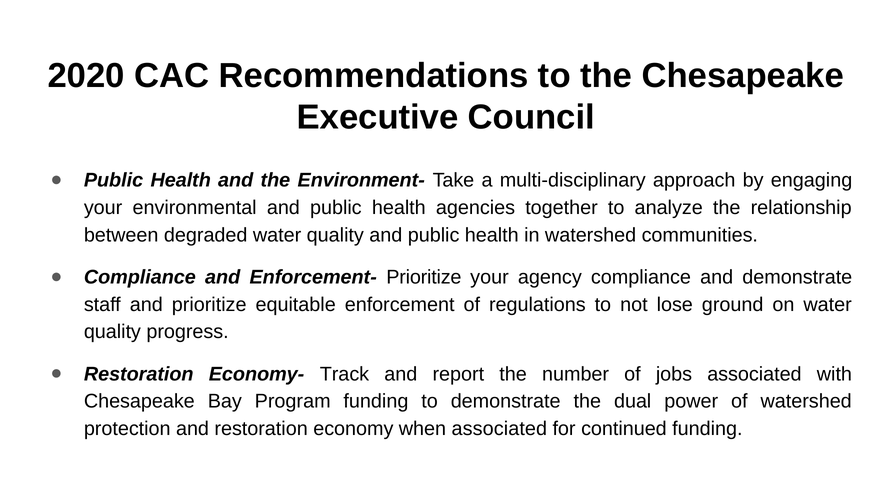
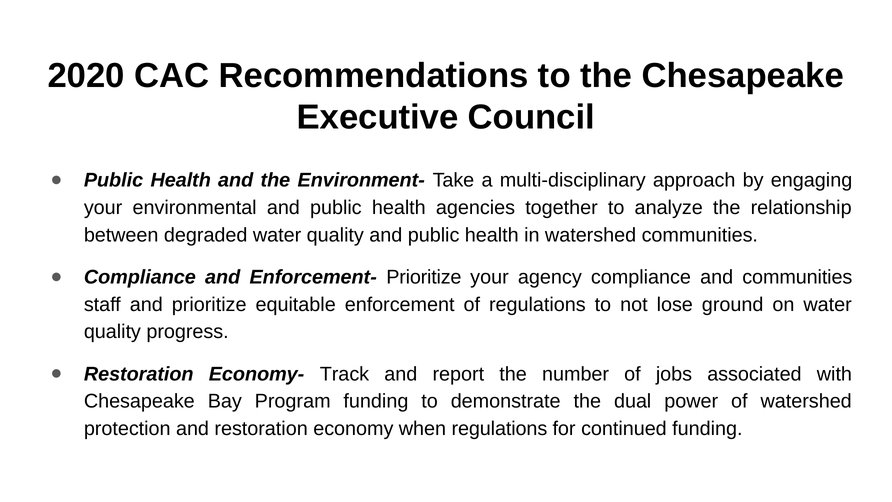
and demonstrate: demonstrate -> communities (797, 277)
when associated: associated -> regulations (499, 429)
